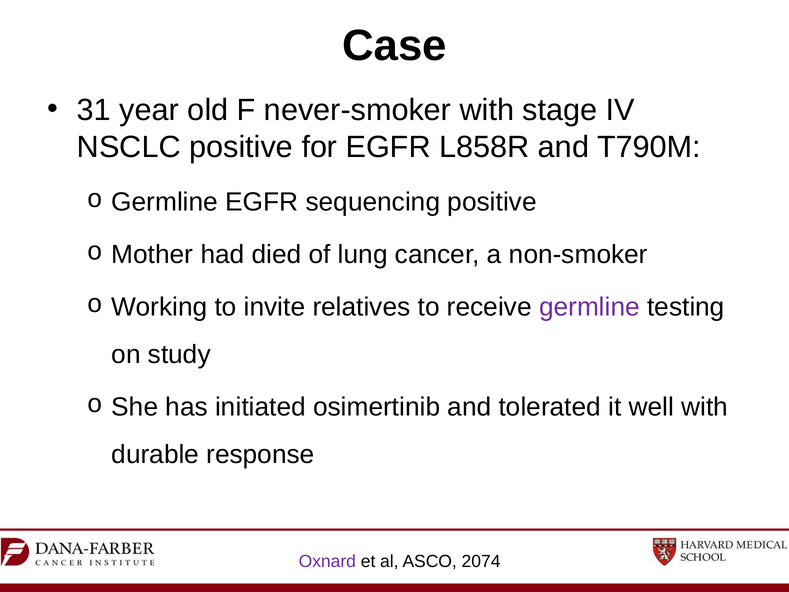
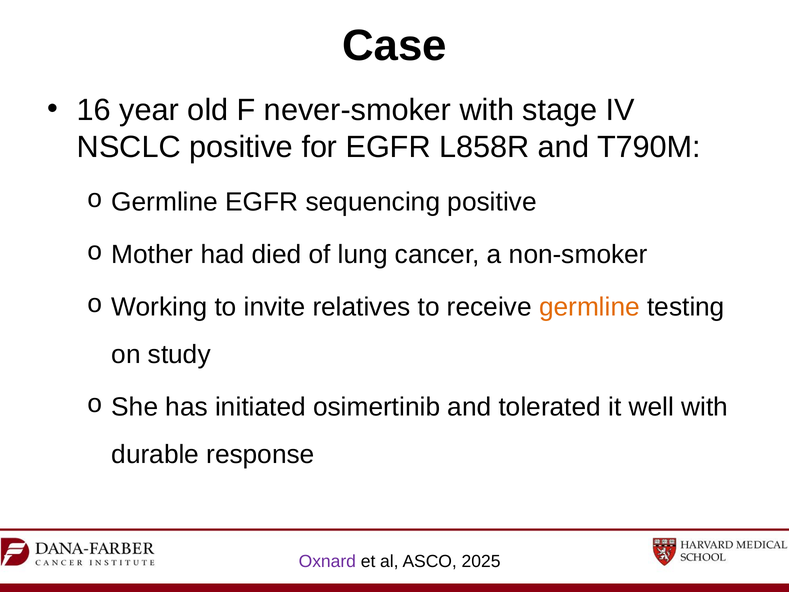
31: 31 -> 16 (94, 110)
germline colour: purple -> orange (589, 307)
2074: 2074 -> 2025 (481, 561)
